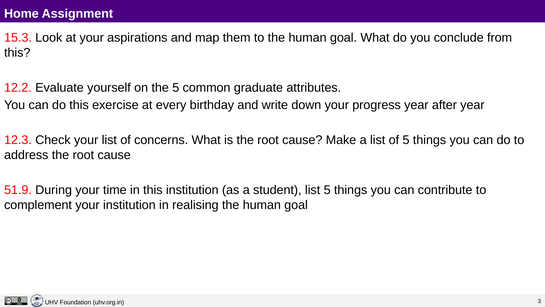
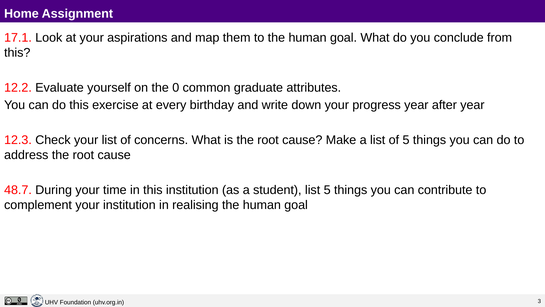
15.3: 15.3 -> 17.1 (18, 38)
the 5: 5 -> 0 (176, 87)
51.9: 51.9 -> 48.7 (18, 190)
